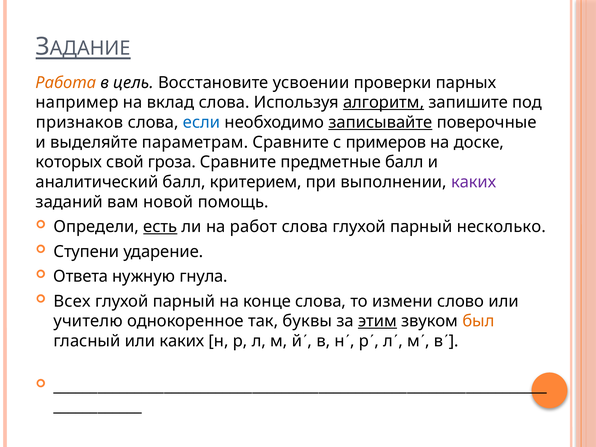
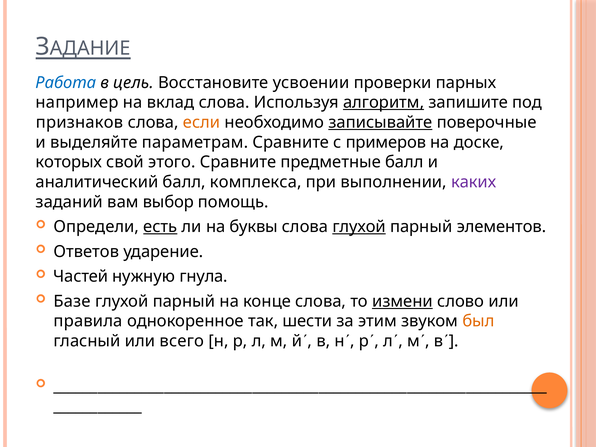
Работа colour: orange -> blue (66, 83)
если colour: blue -> orange (202, 122)
гроза: гроза -> этого (172, 162)
критерием: критерием -> комплекса (256, 182)
новой: новой -> выбор (168, 202)
работ: работ -> буквы (254, 227)
глухой underline: none -> present (359, 227)
несколько: несколько -> элементов (501, 227)
Ступени: Ступени -> Ответов (86, 252)
Ответа: Ответа -> Частей (81, 276)
Всех: Всех -> Базе (72, 301)
измени underline: none -> present (402, 301)
учителю: учителю -> правила (88, 321)
буквы: буквы -> шести (307, 321)
этим underline: present -> none (378, 321)
или каких: каких -> всего (182, 341)
